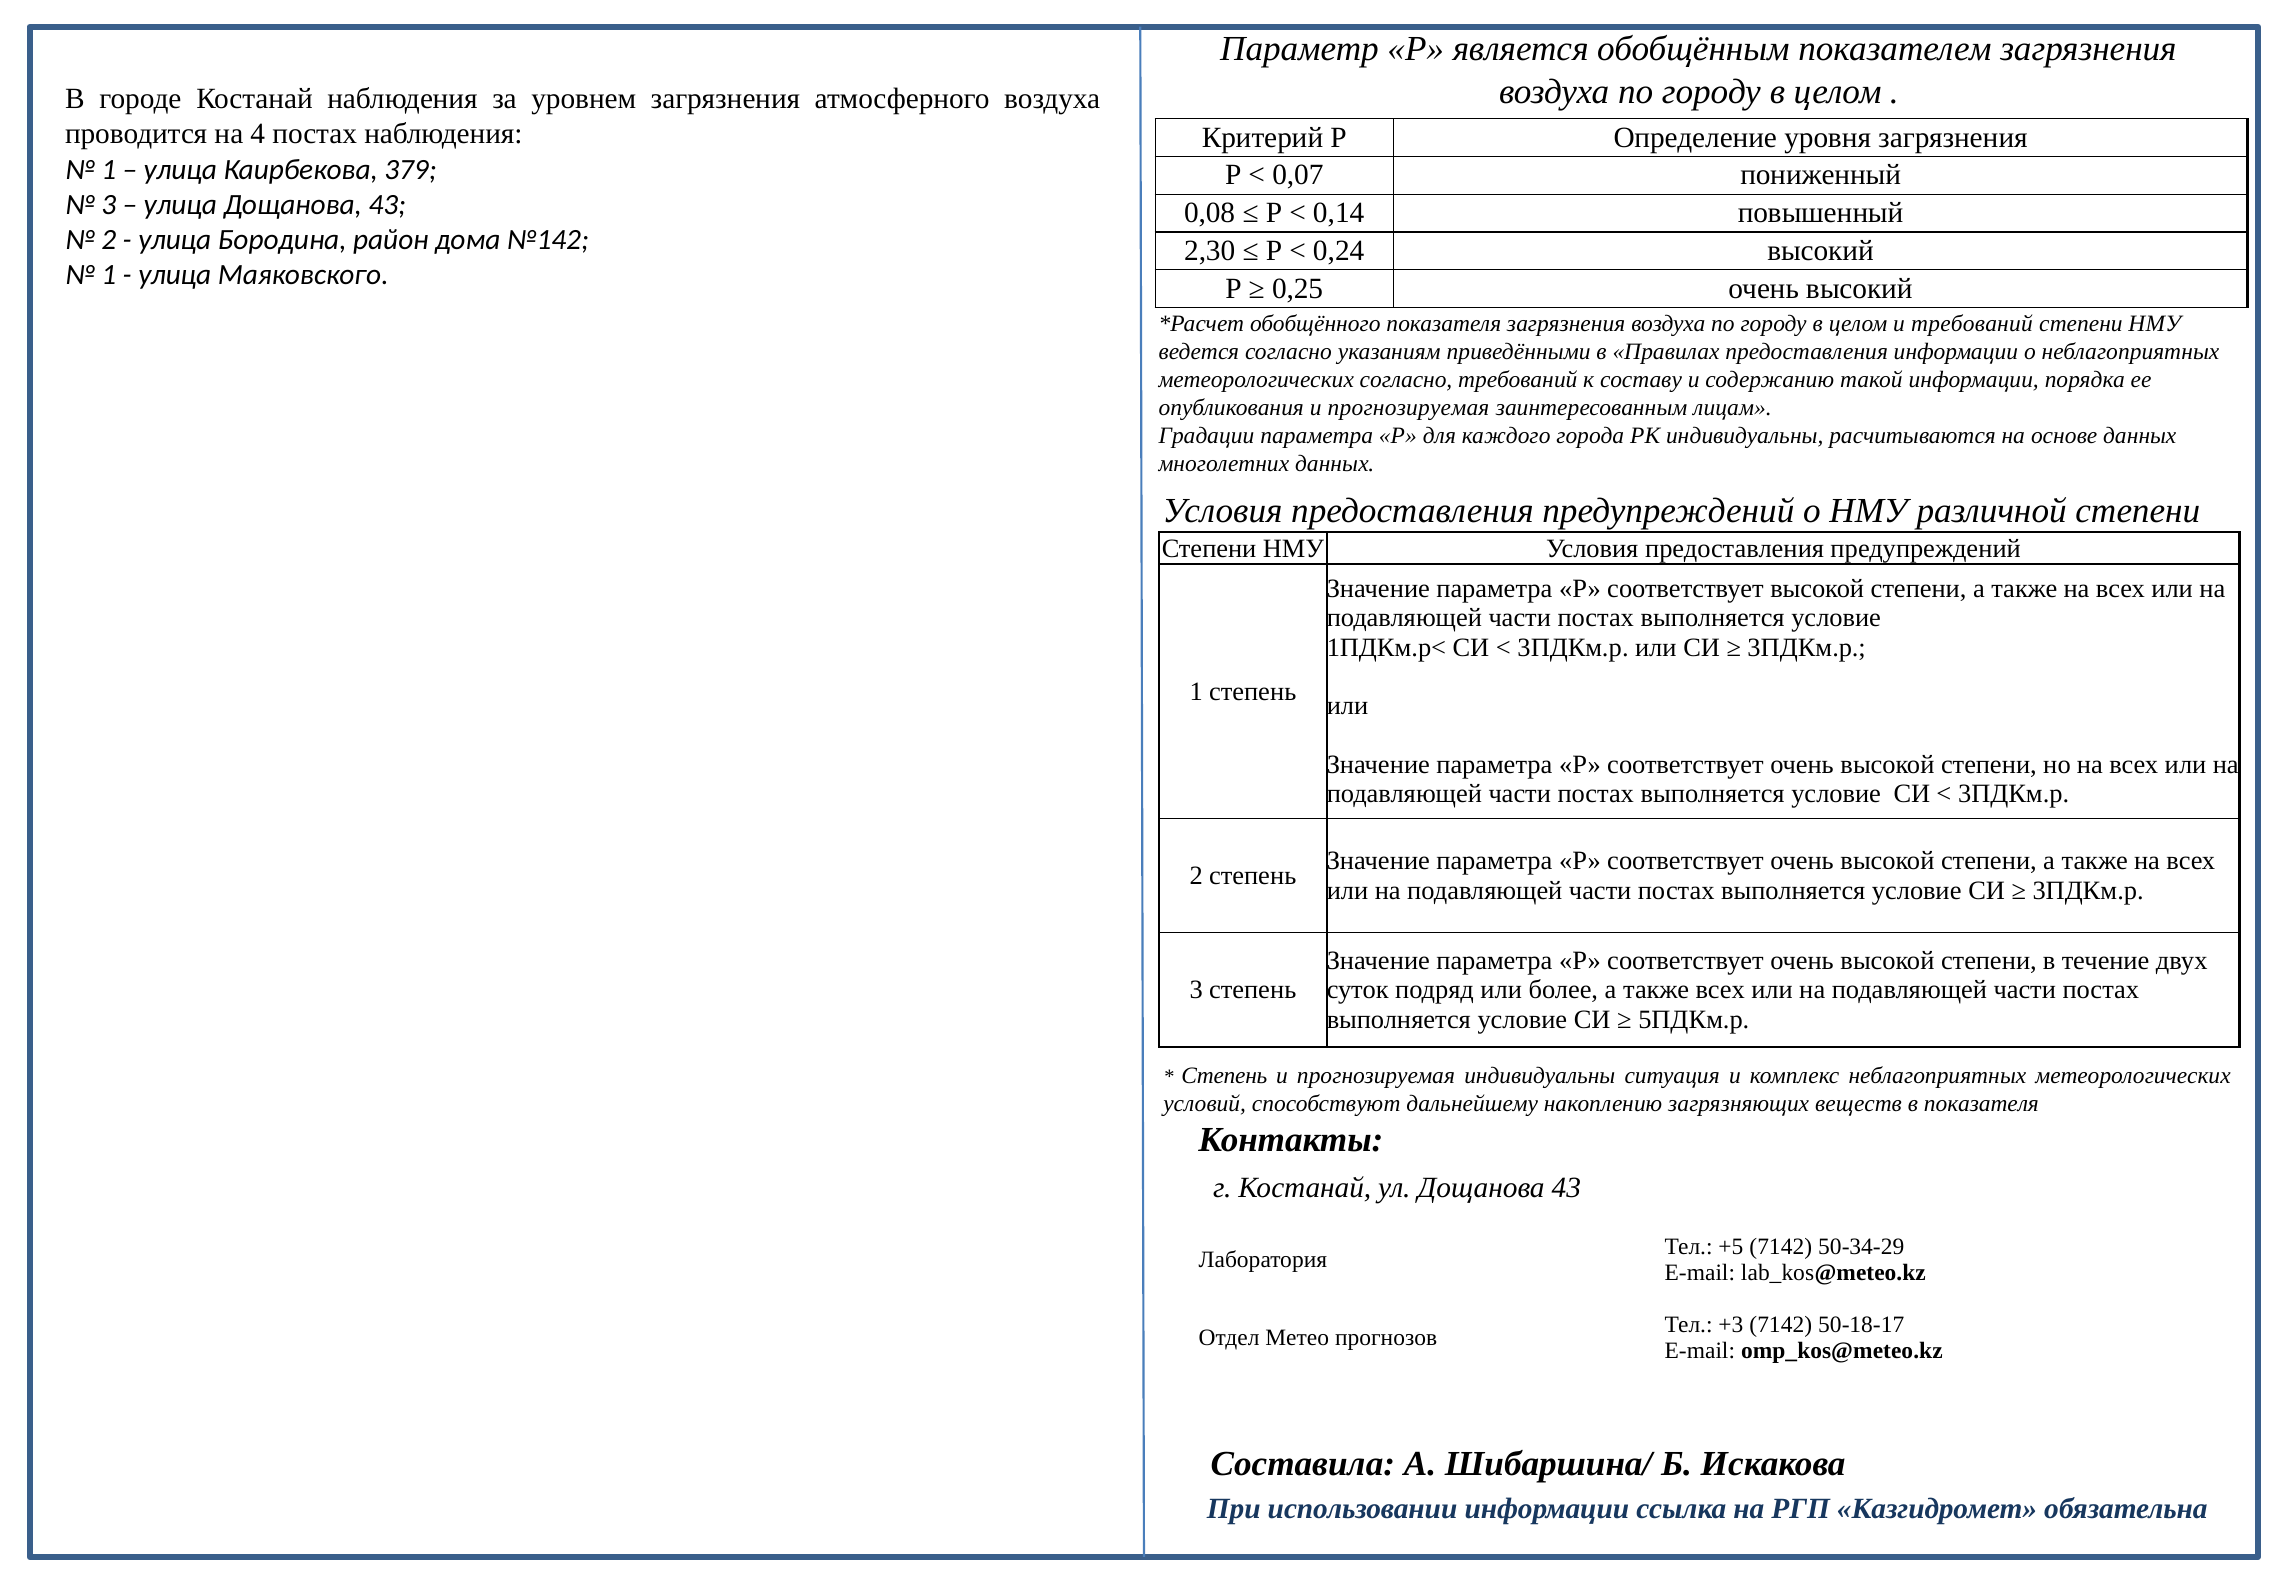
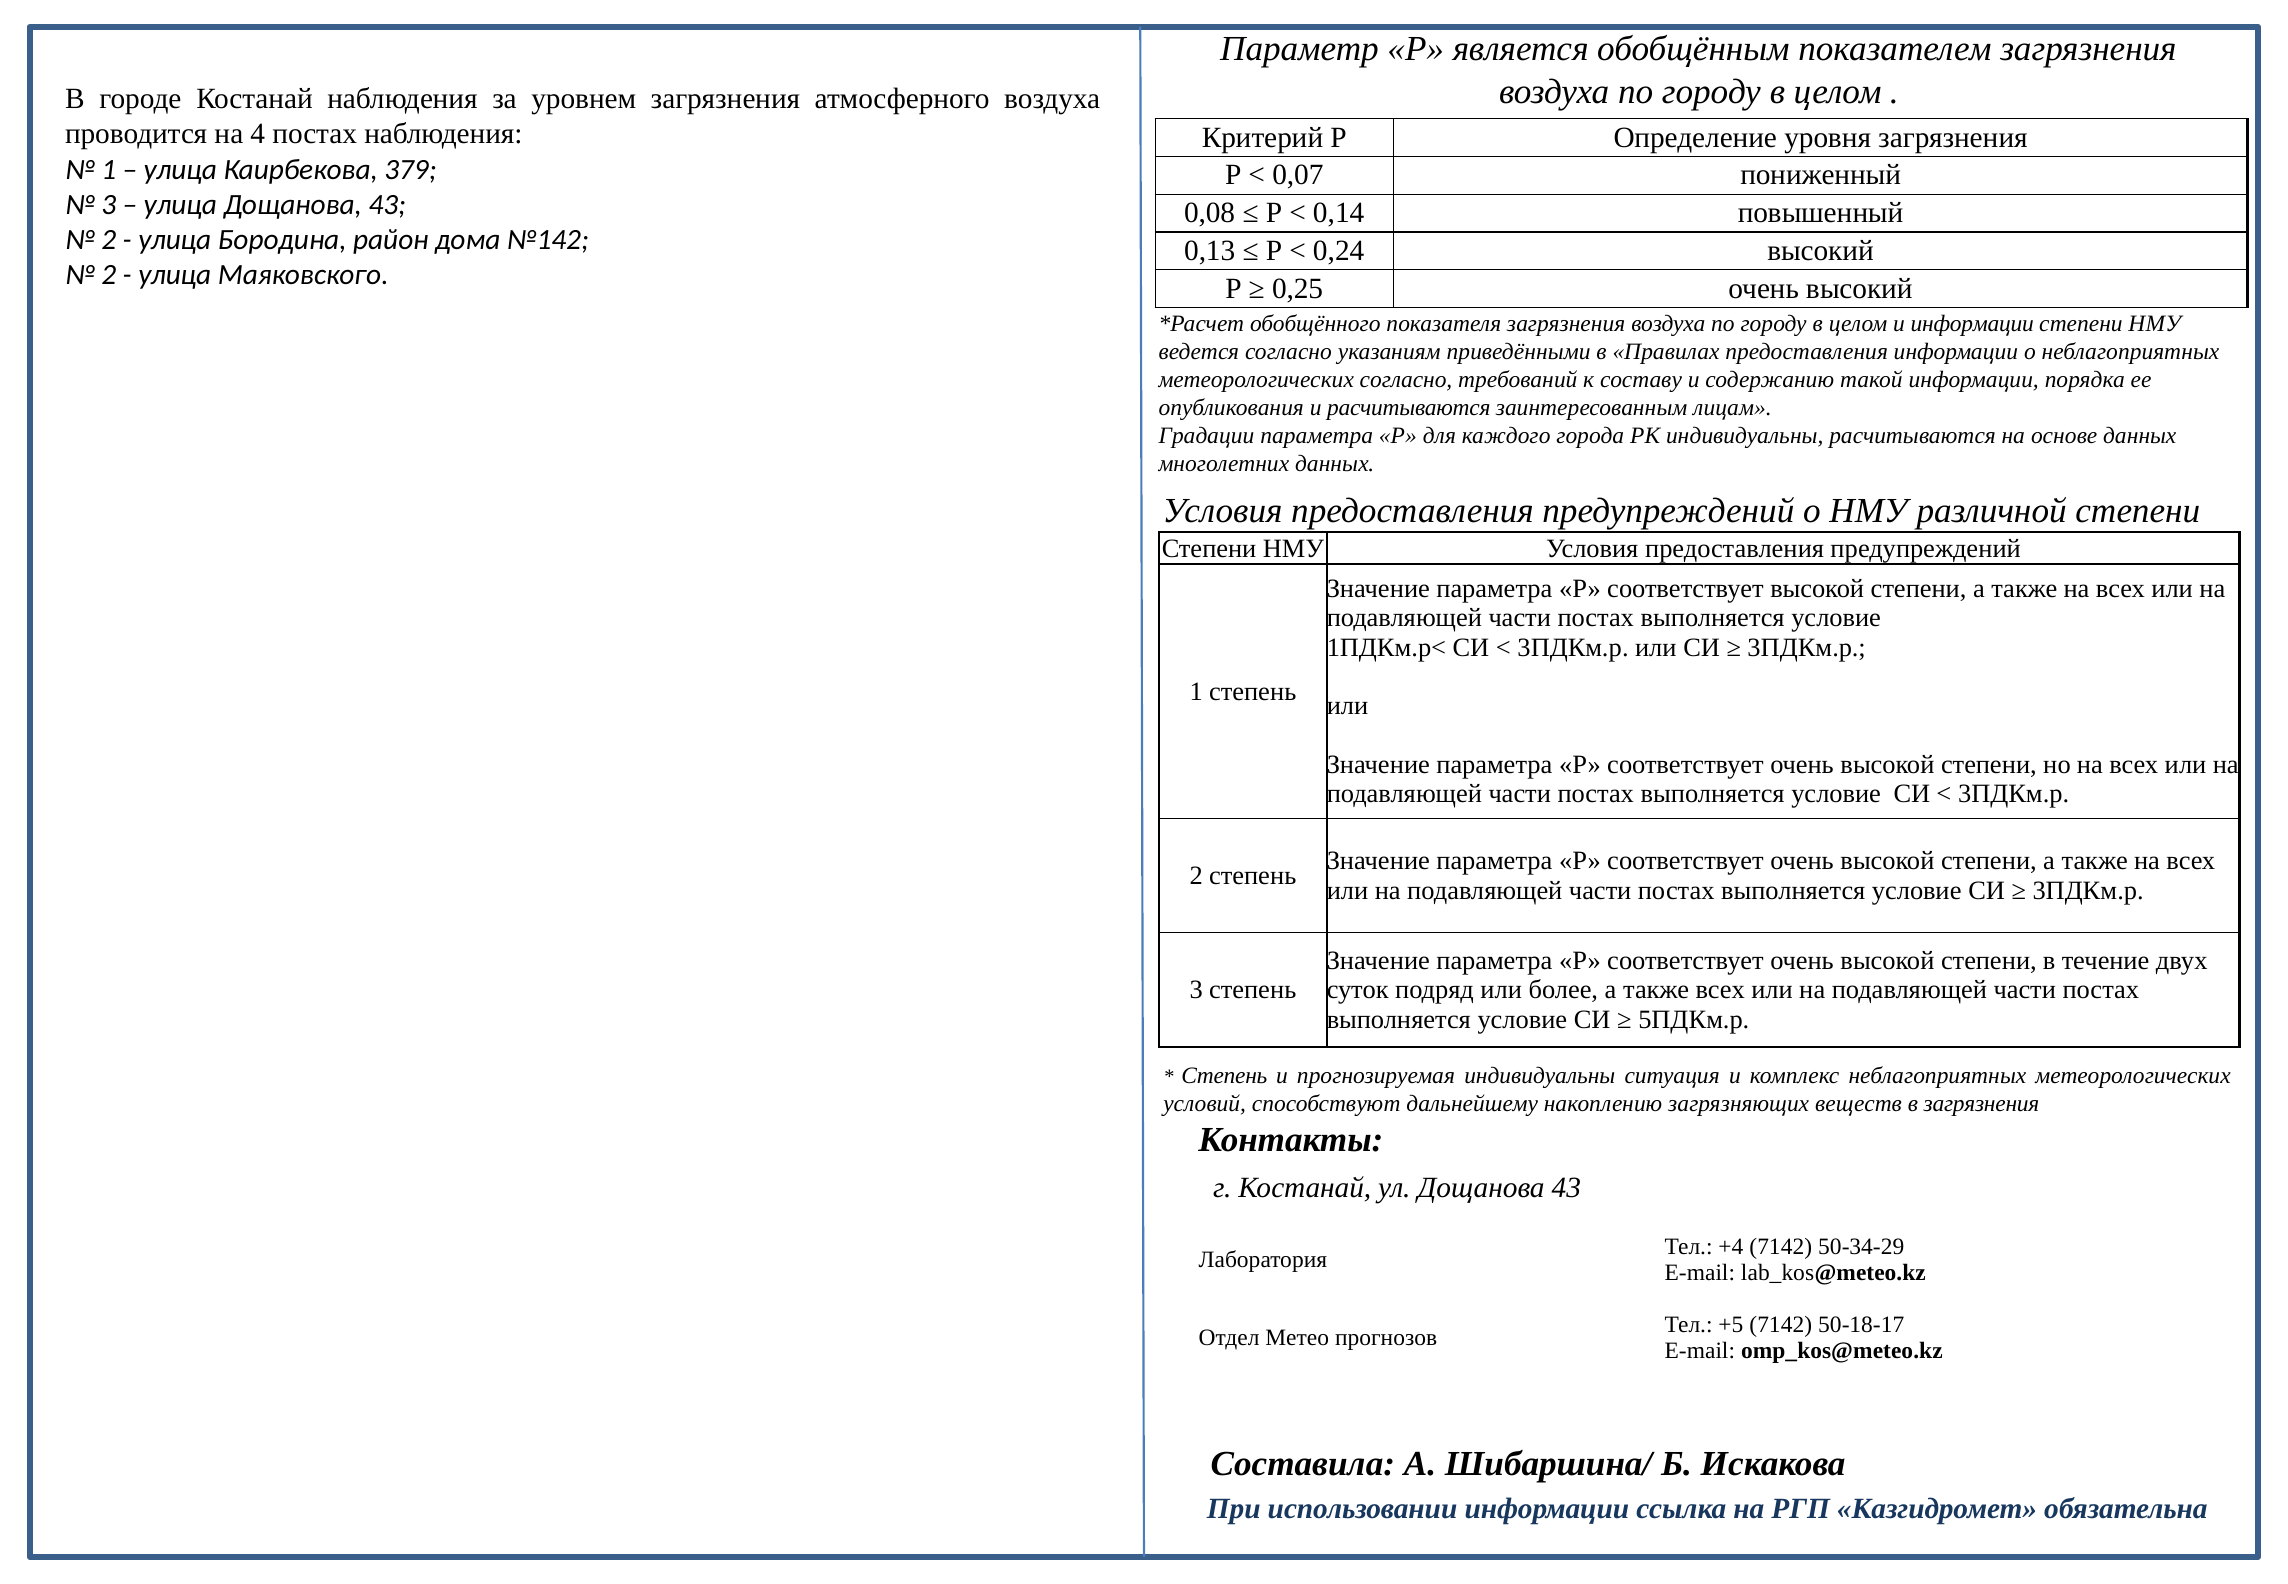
2,30: 2,30 -> 0,13 (1210, 251)
1: 1 -> 2 (109, 275)
и требований: требований -> информации (1972, 323)
опубликования и прогнозируемая: прогнозируемая -> расчитываются (1409, 408)
в показателя: показателя -> загрязнения (1981, 1104)
+5: +5 -> +4 (1731, 1247)
+3: +3 -> +5 (1731, 1325)
